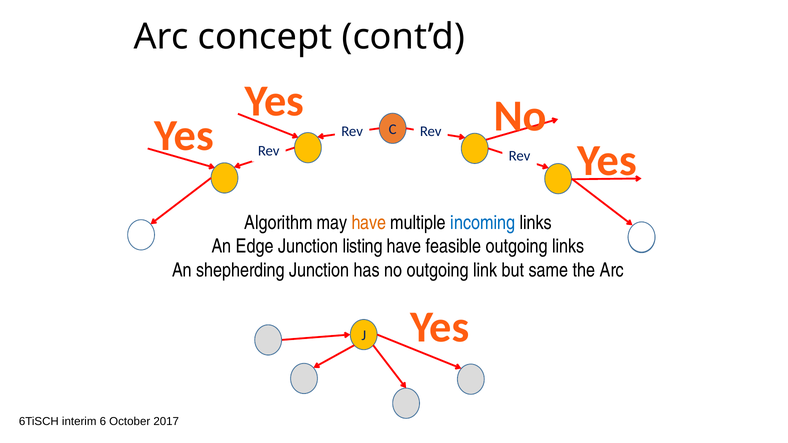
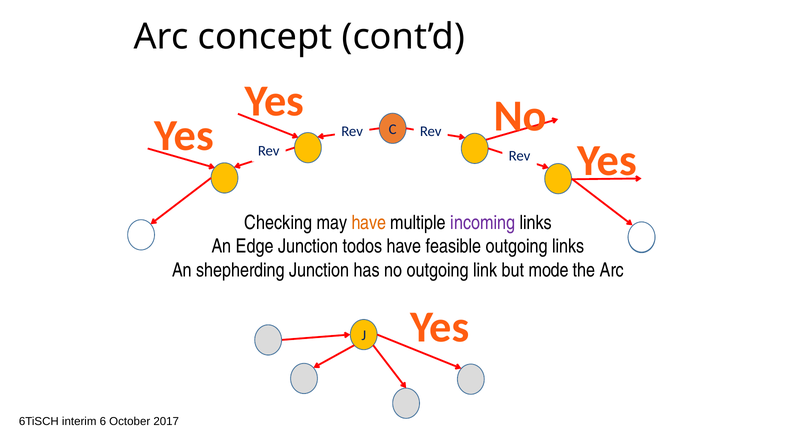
Algorithm: Algorithm -> Checking (278, 223)
incoming colour: blue -> purple (483, 223)
listing: listing -> todos (363, 247)
same: same -> mode (549, 270)
